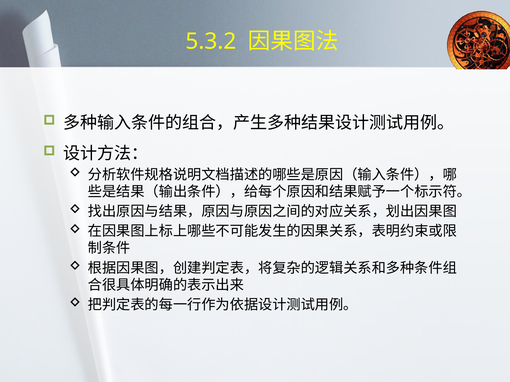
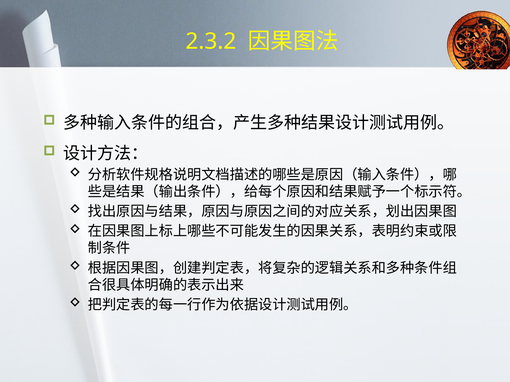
5.3.2: 5.3.2 -> 2.3.2 (211, 41)
